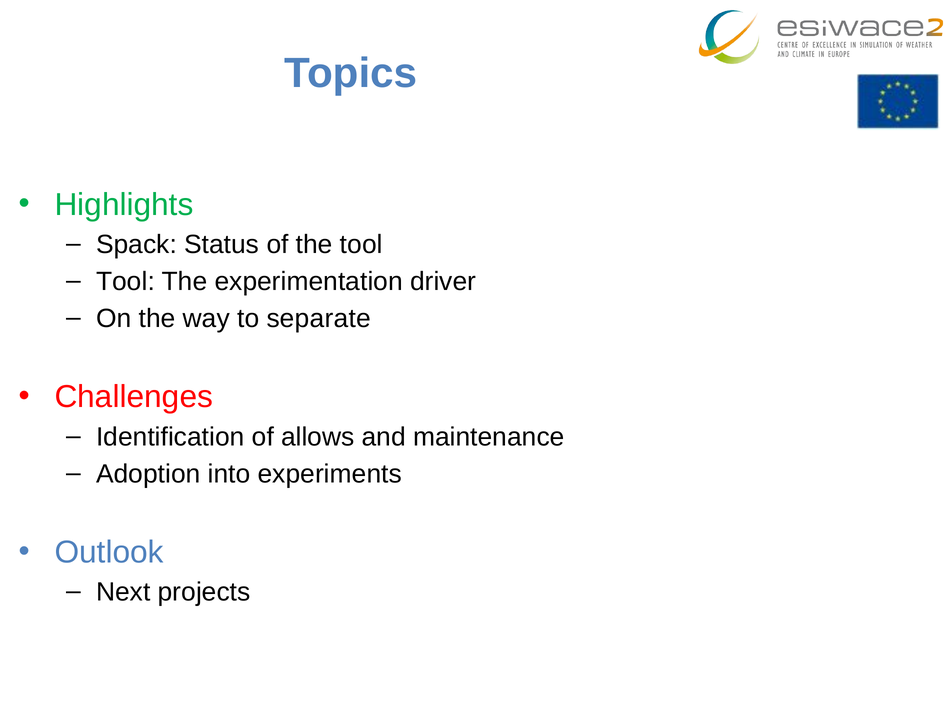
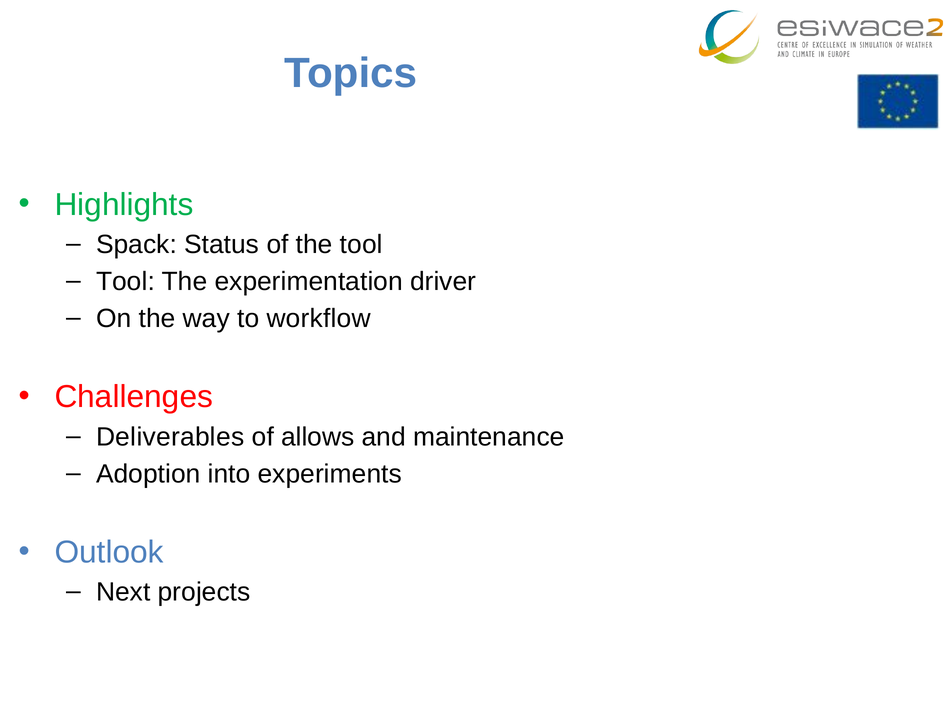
separate: separate -> workflow (319, 319)
Identification: Identification -> Deliverables (170, 437)
